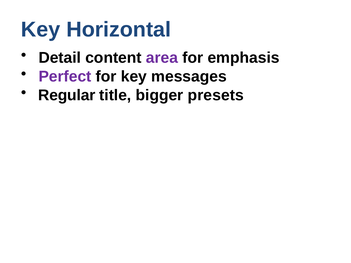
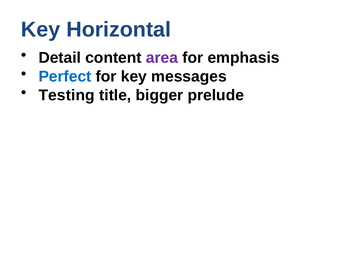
Perfect colour: purple -> blue (65, 77)
Regular: Regular -> Testing (67, 95)
presets: presets -> prelude (216, 95)
